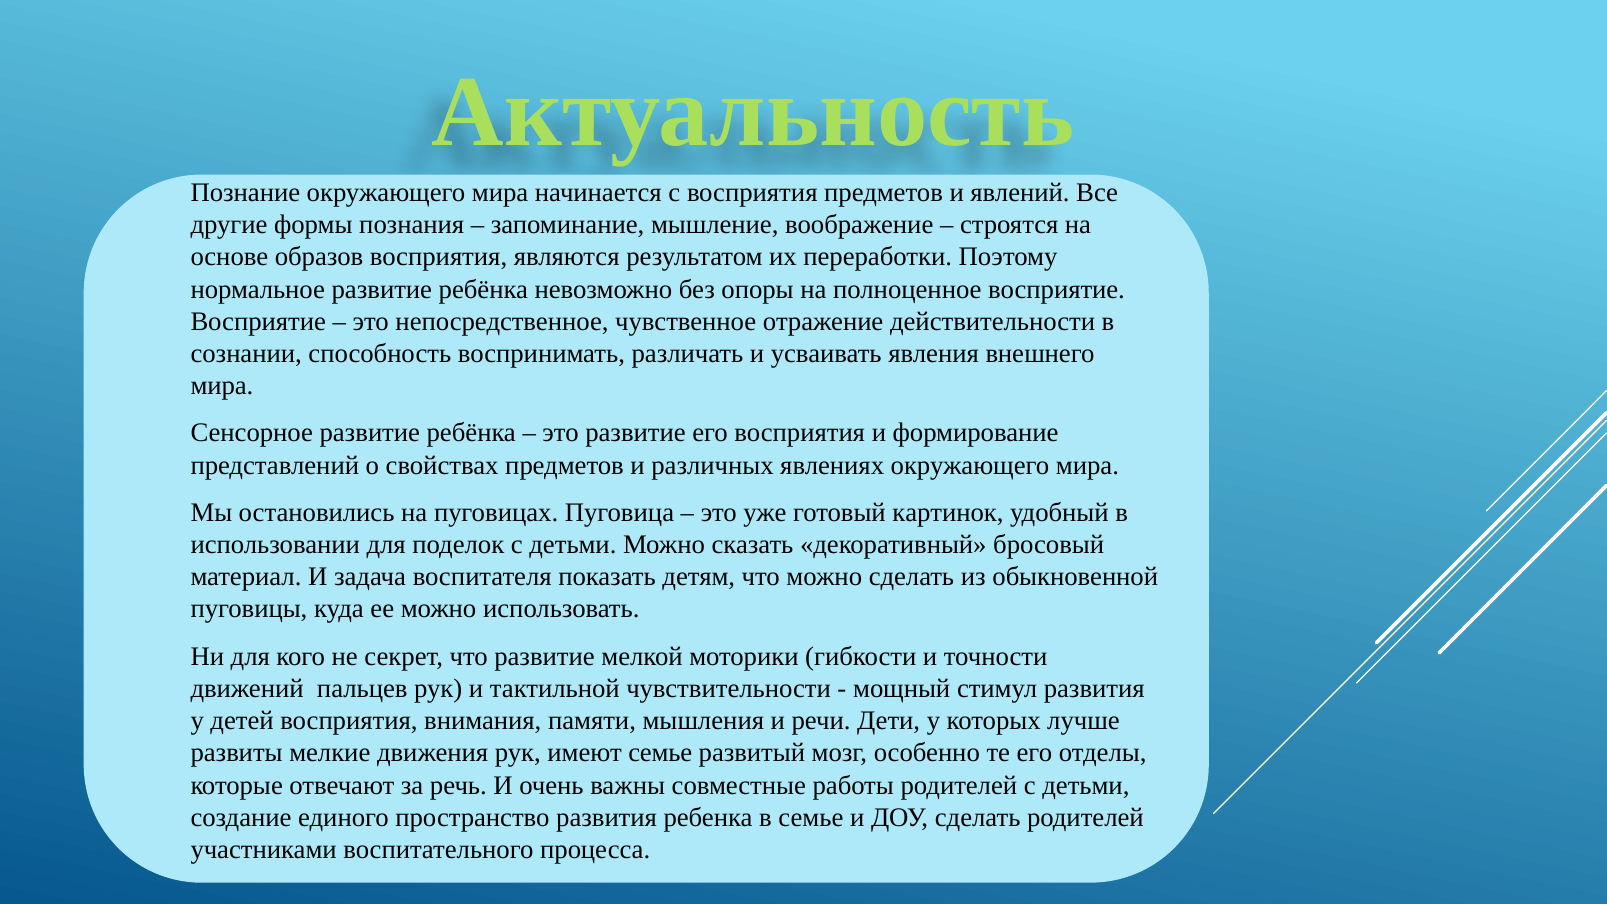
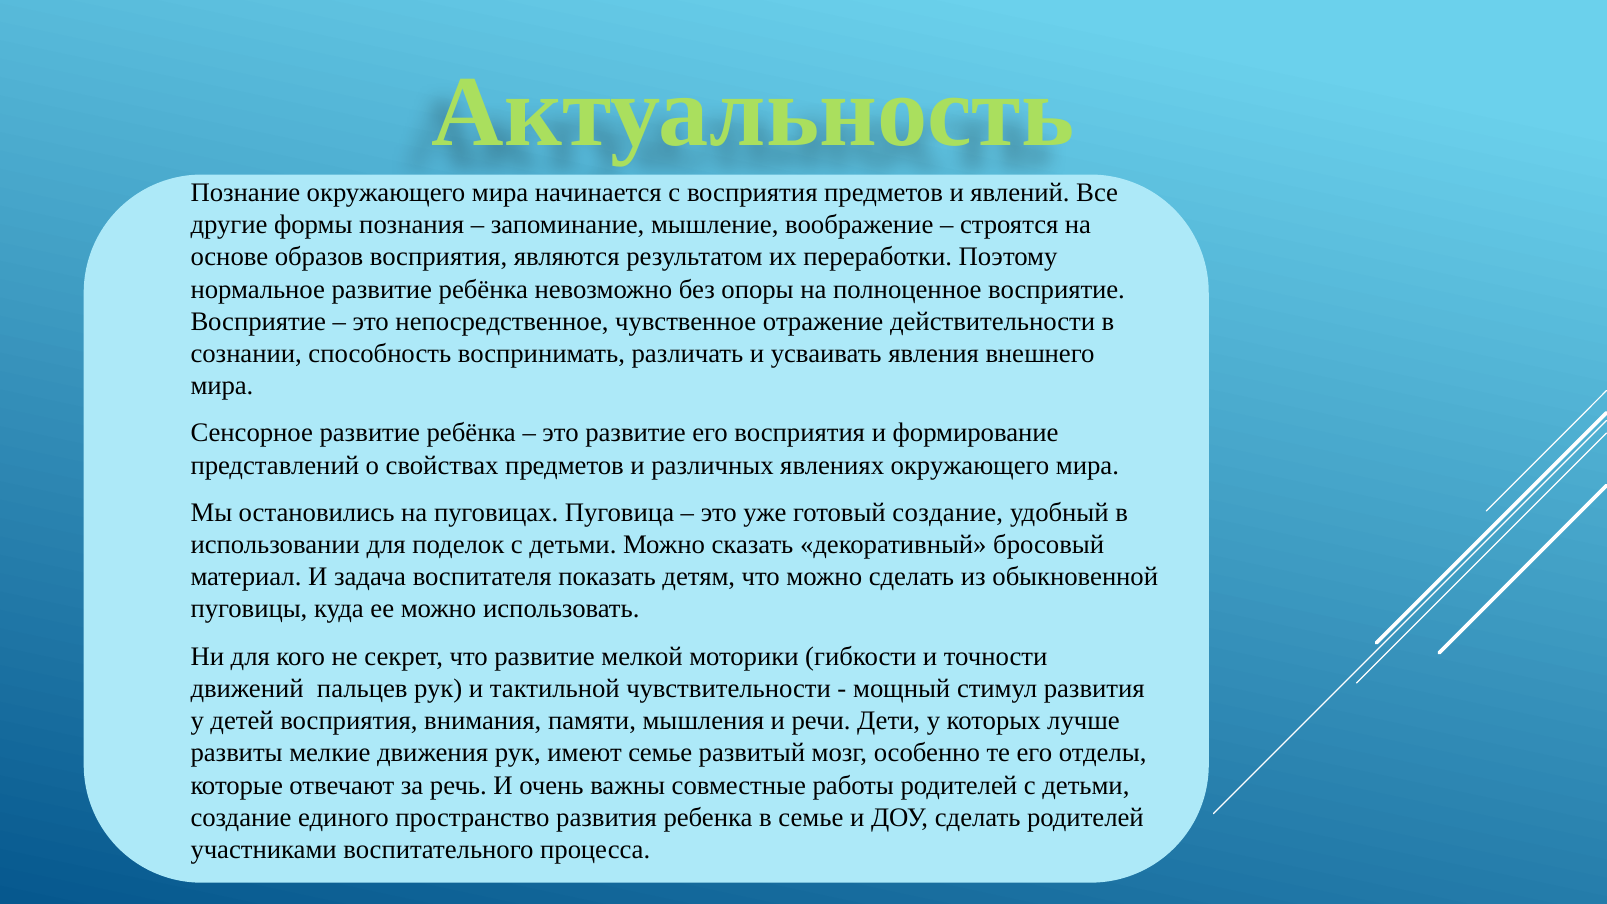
готовый картинок: картинок -> создание (948, 513)
